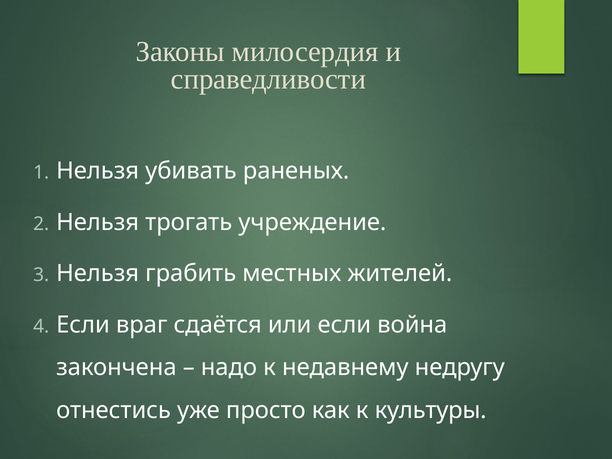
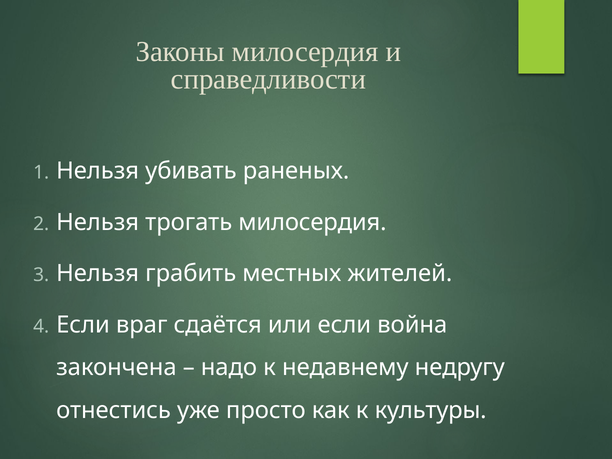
трогать учреждение: учреждение -> милосердия (312, 222)
